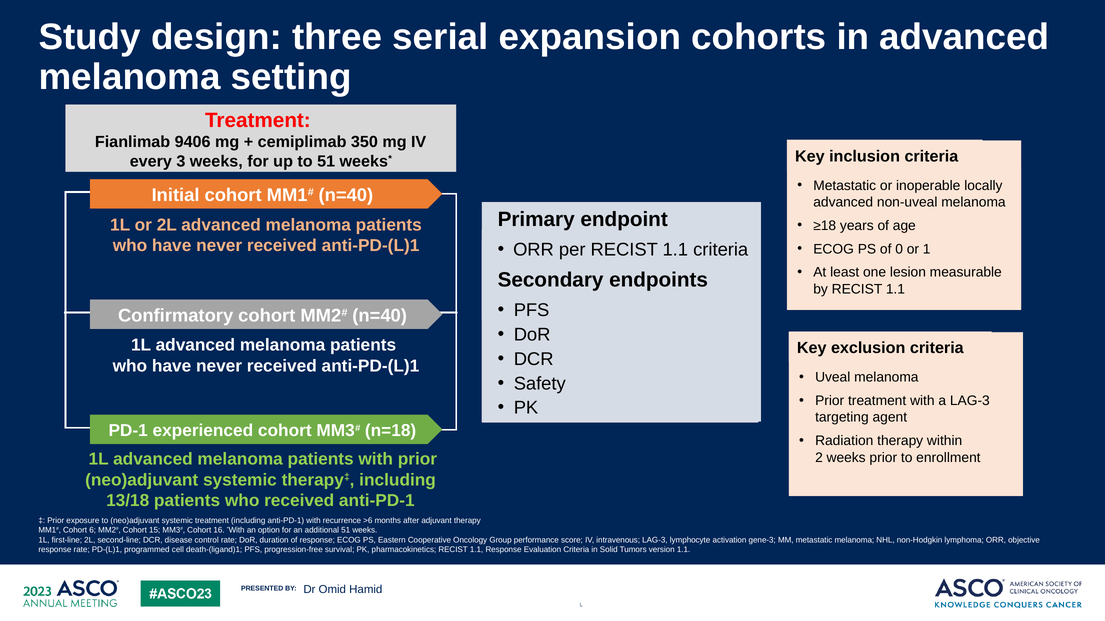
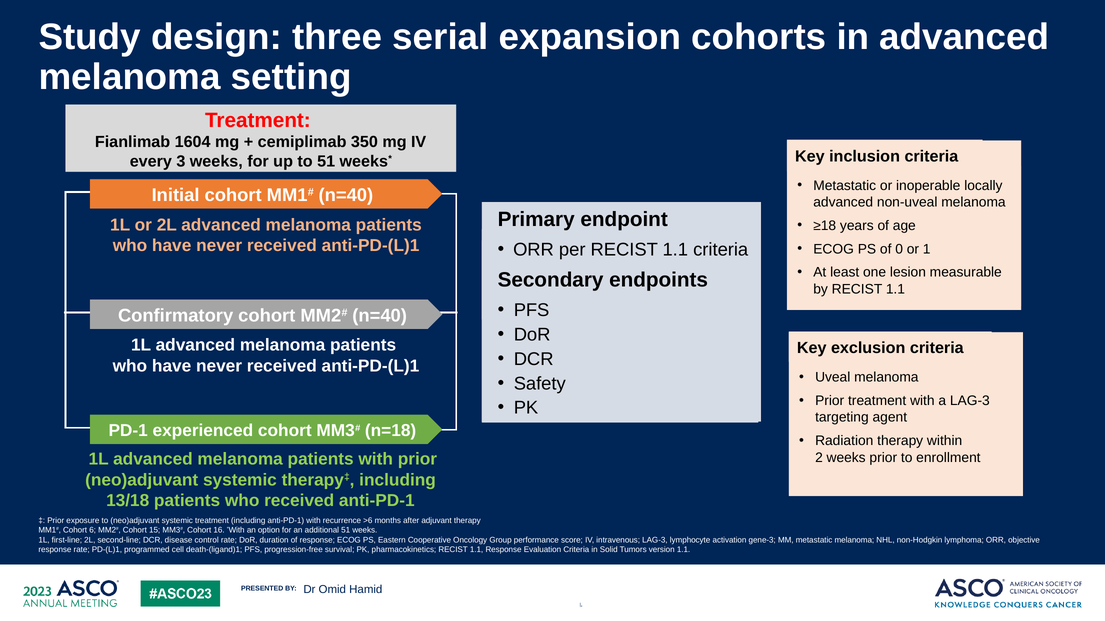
9406: 9406 -> 1604 (193, 142)
